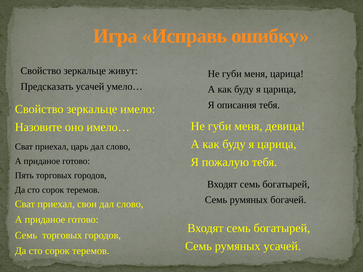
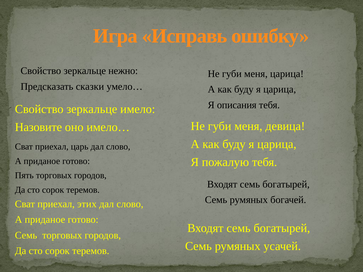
живут: живут -> нежно (123, 71)
Предсказать усачей: усачей -> сказки (90, 87)
свои: свои -> этих (87, 204)
